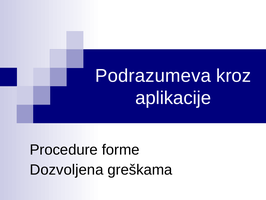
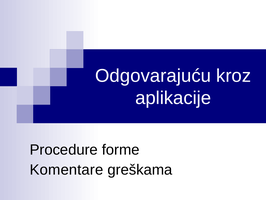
Podrazumeva: Podrazumeva -> Odgovarajuću (153, 76)
Dozvoljena: Dozvoljena -> Komentare (67, 169)
